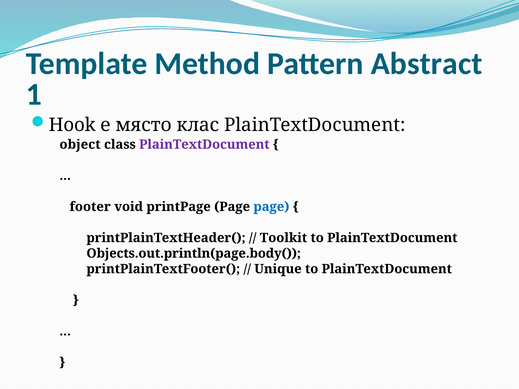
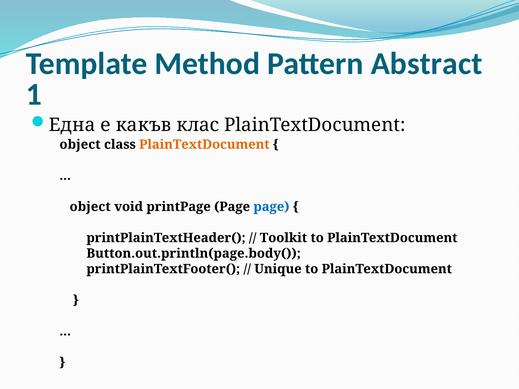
Hook: Hook -> Една (72, 125)
място: място -> какъв (143, 125)
PlainTextDocument colour: purple -> orange (204, 145)
footer: footer -> object (90, 207)
Objects.out.println(page.body(: Objects.out.println(page.body( -> Button.out.println(page.body( (194, 254)
